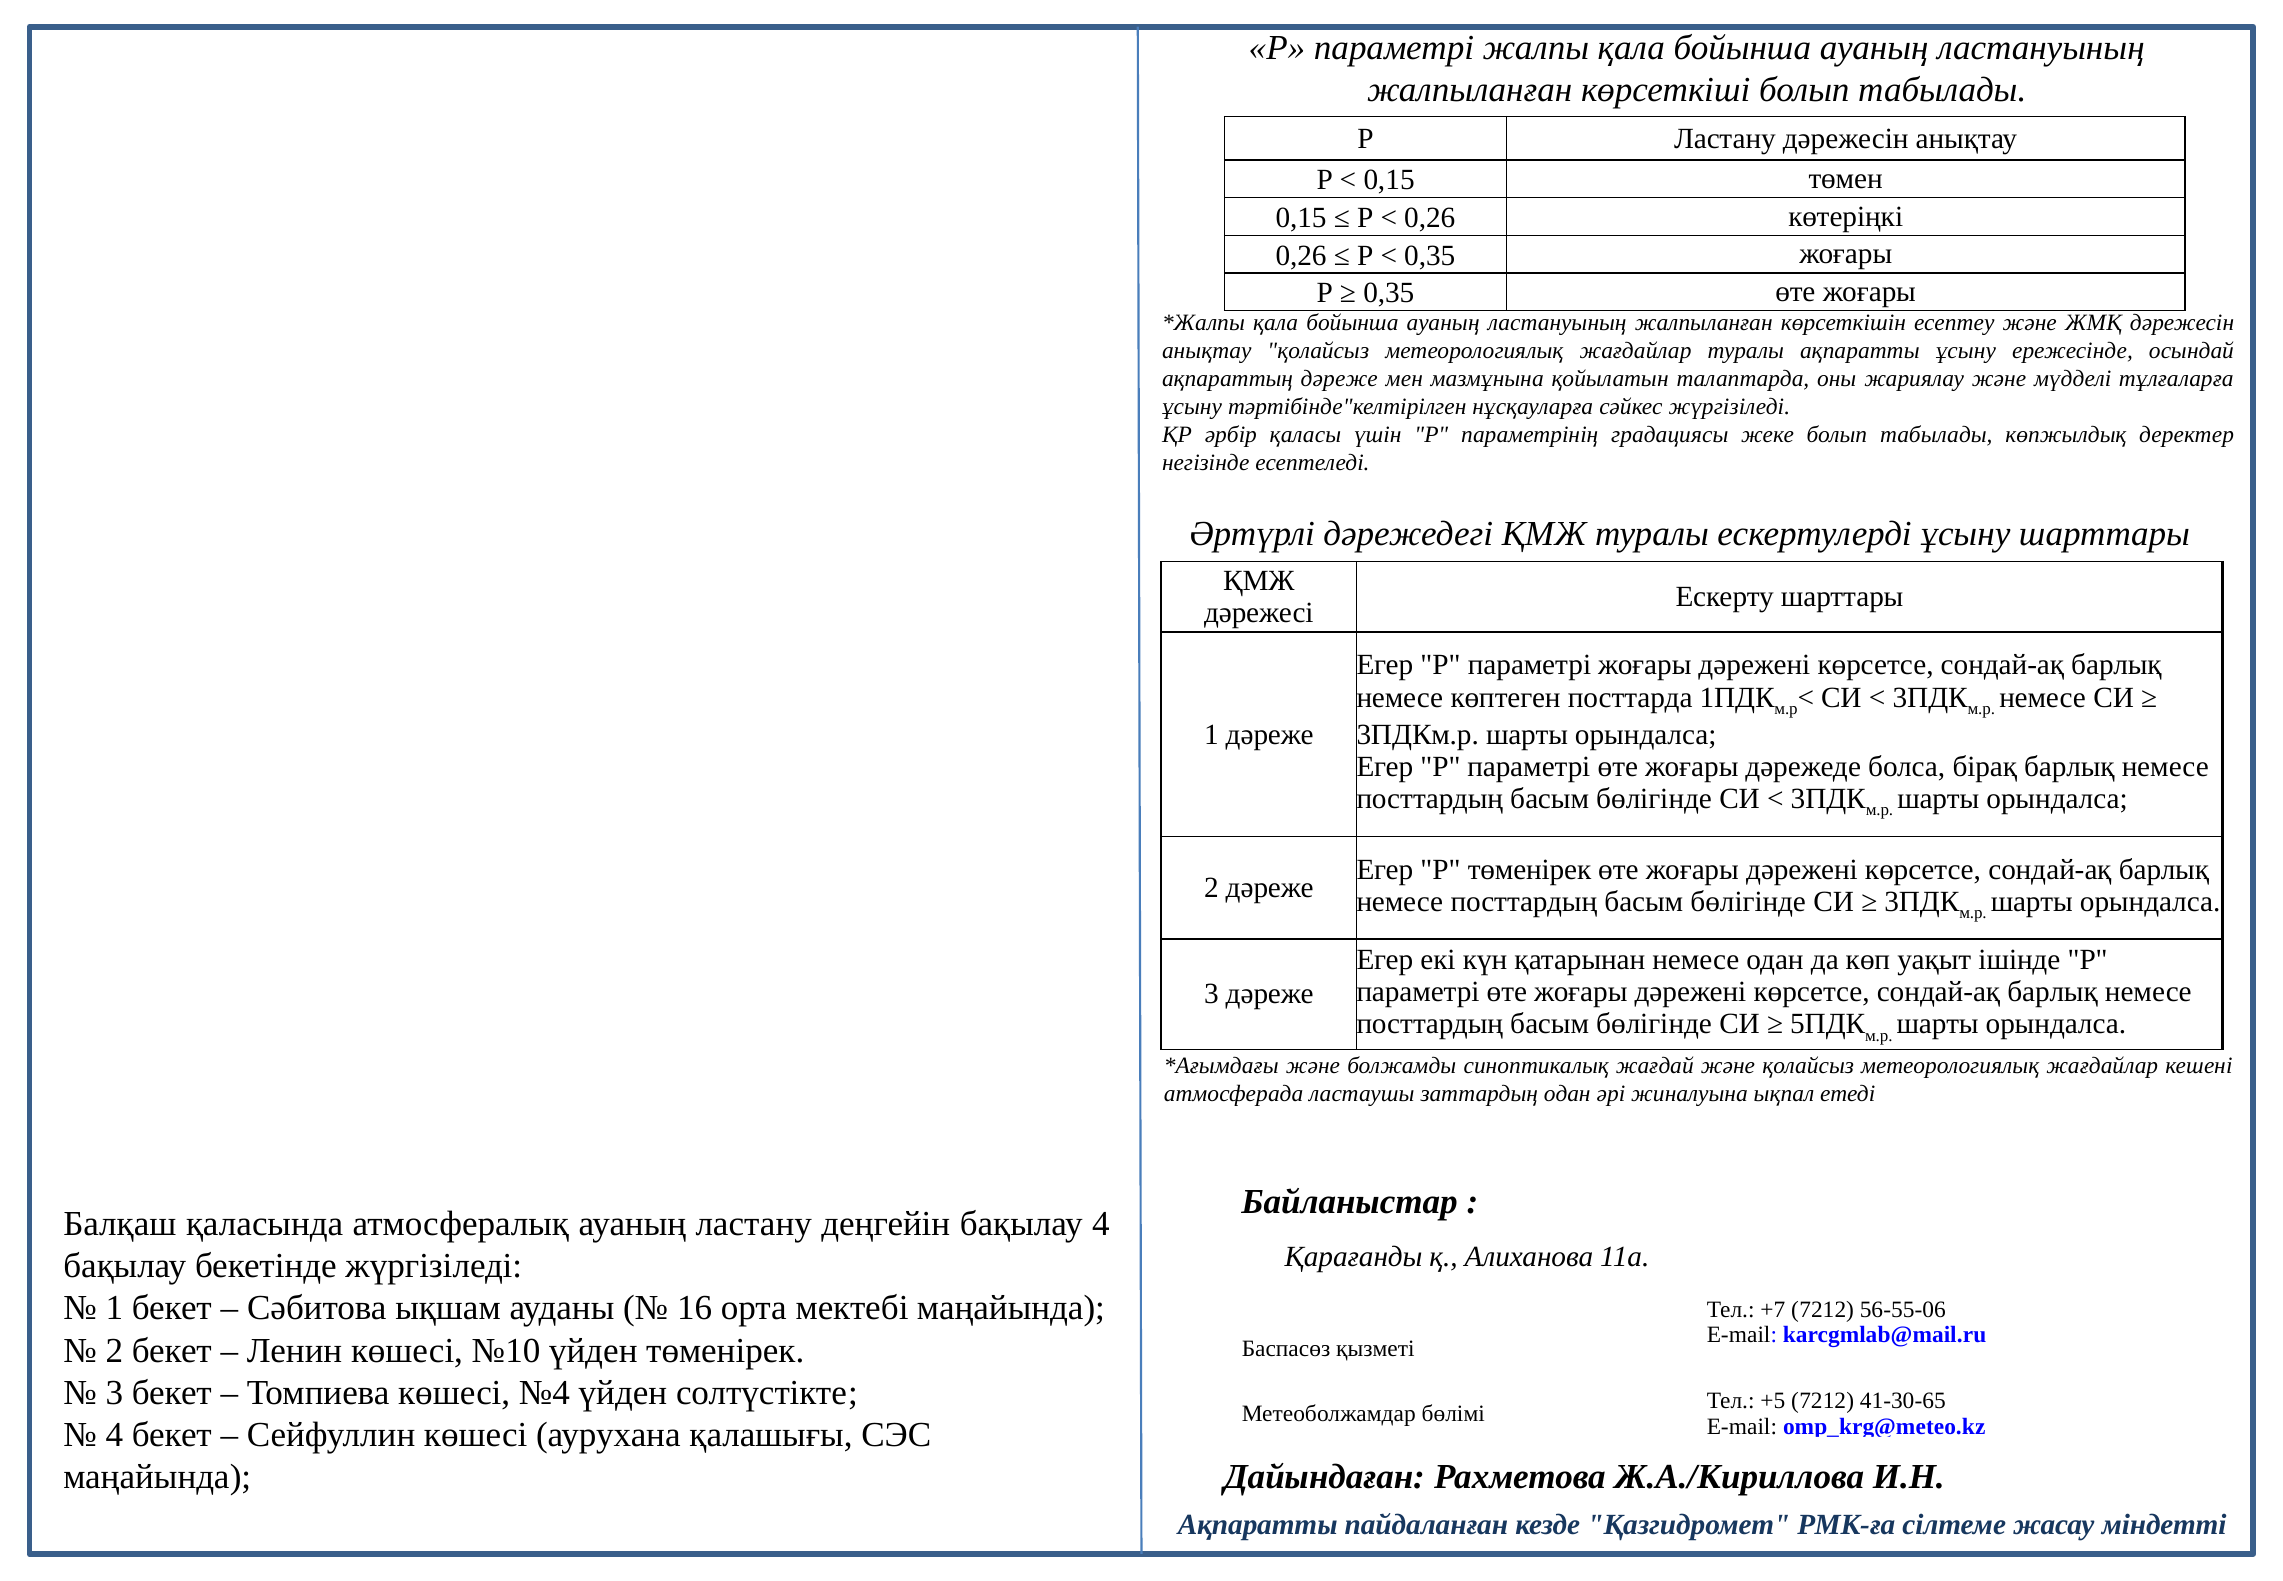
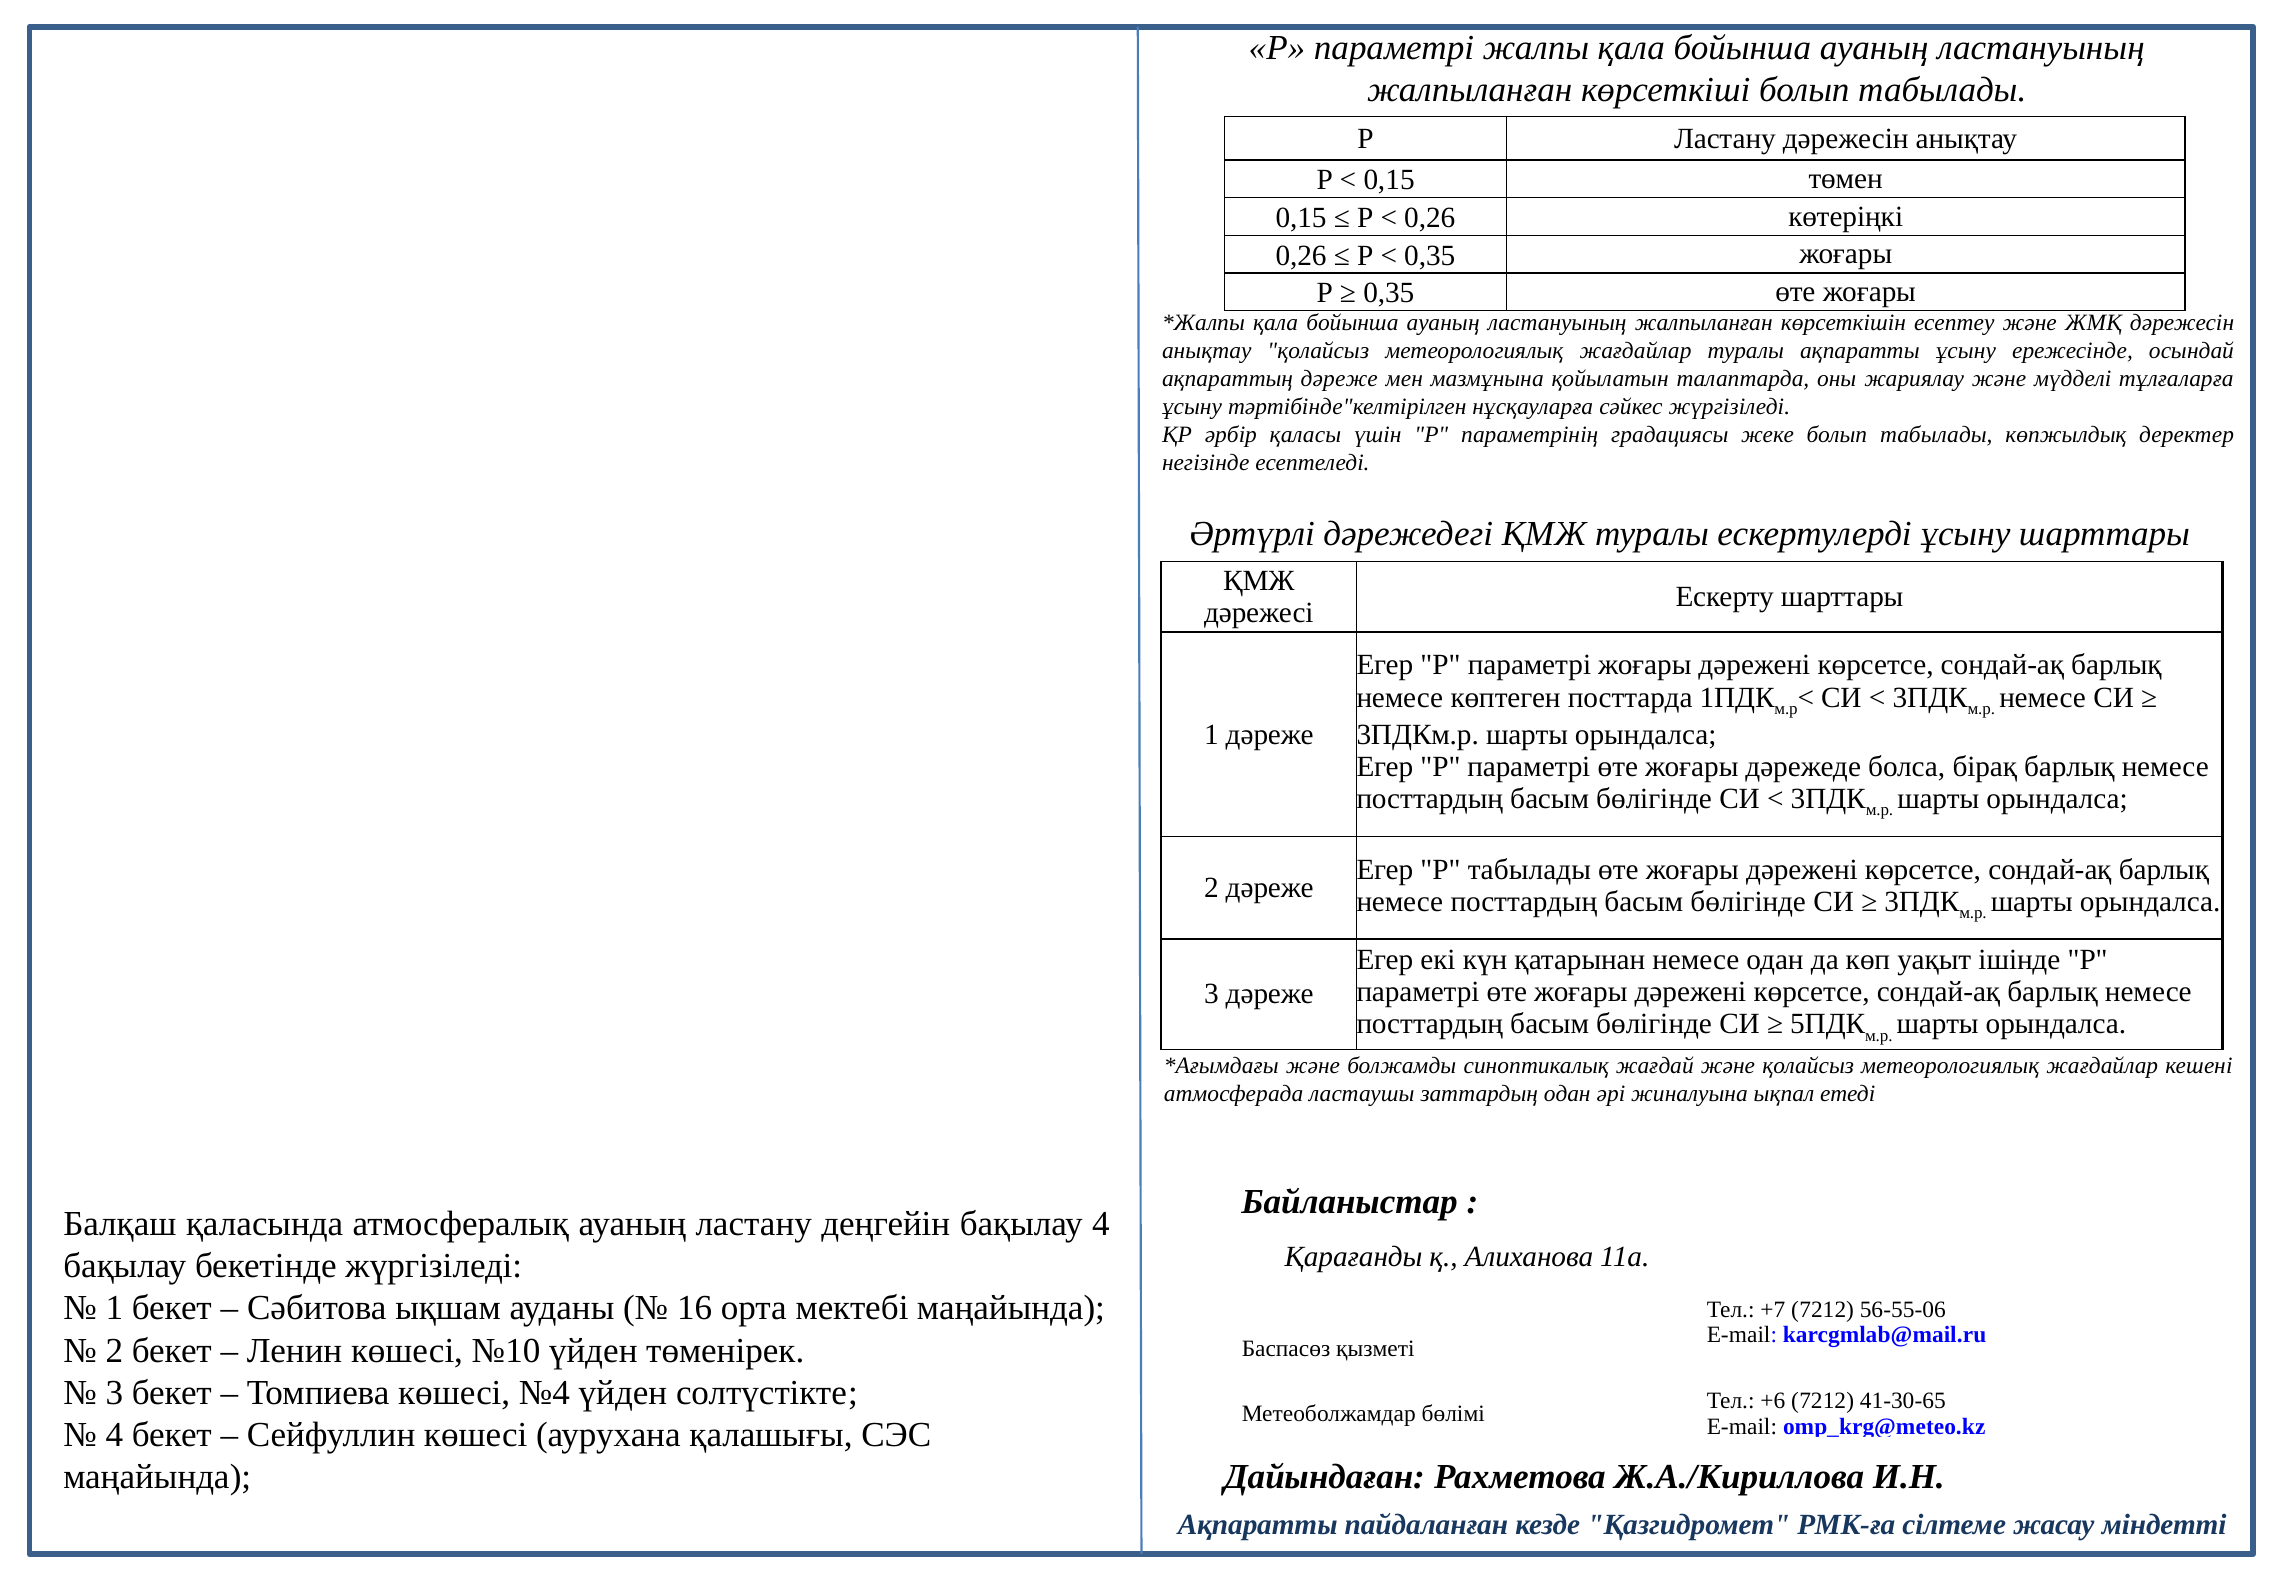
Р төменірек: төменірек -> табылады (1529, 869)
+5: +5 -> +6 (1773, 1400)
